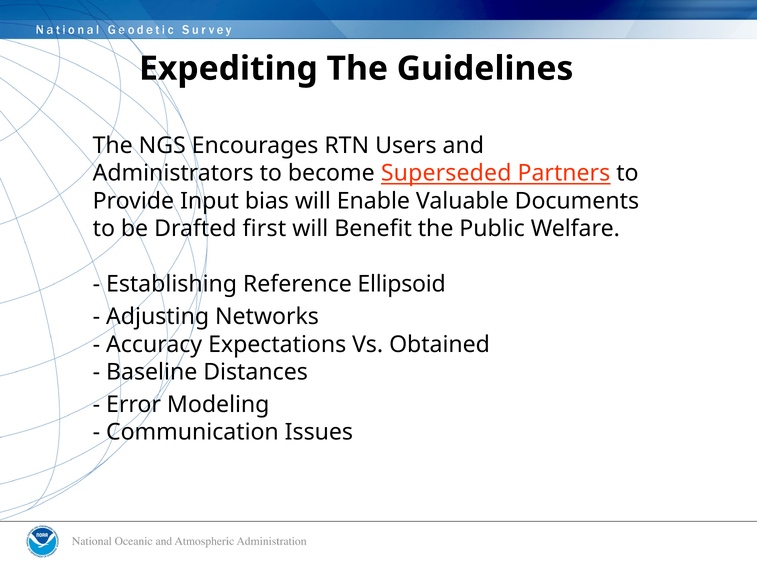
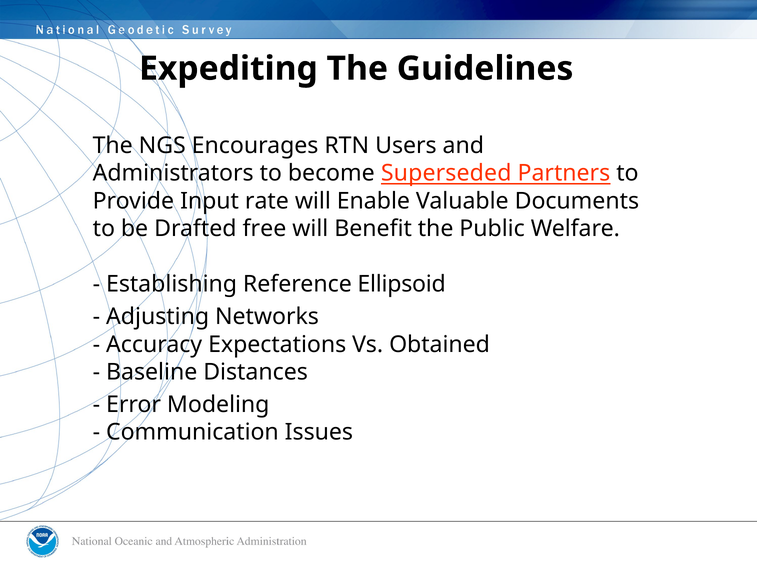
bias: bias -> rate (267, 201)
first: first -> free (264, 229)
